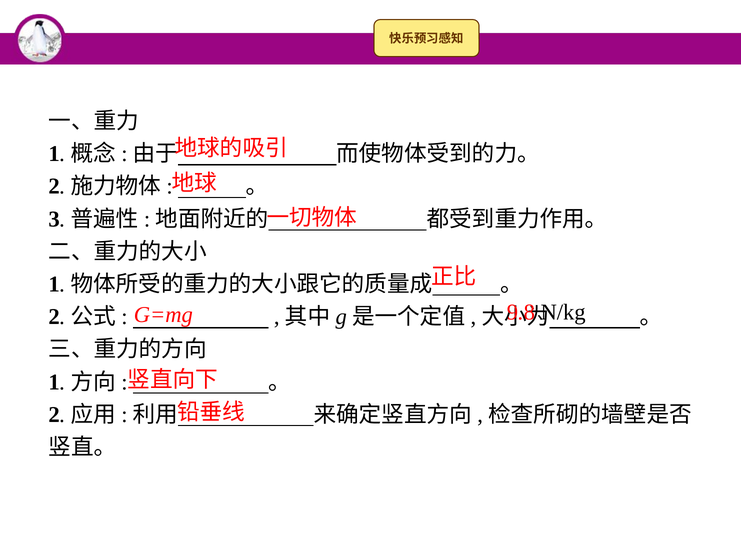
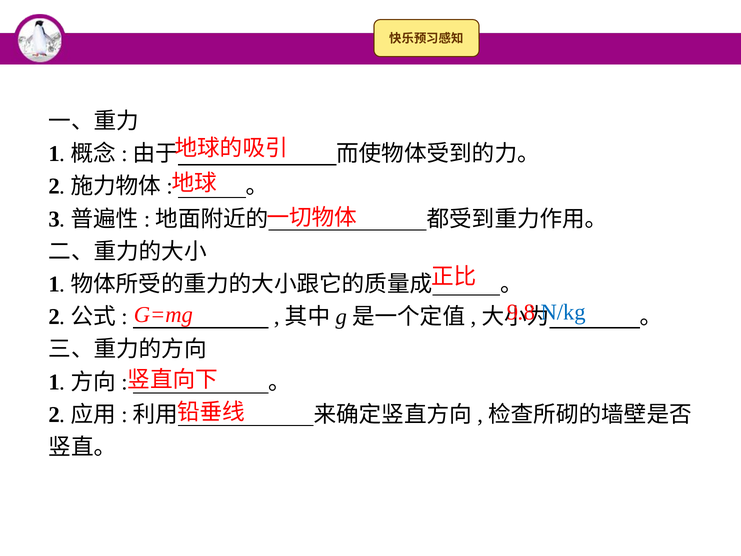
N/kg colour: black -> blue (563, 312)
